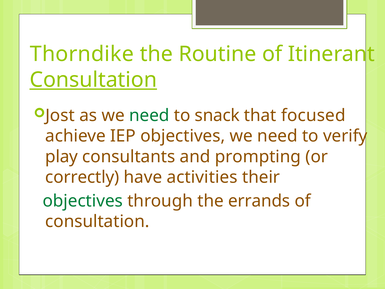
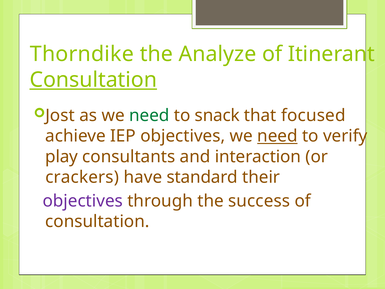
Routine: Routine -> Analyze (217, 54)
need underline: none -> present (277, 136)
prompting: prompting -> interaction (258, 156)
correctly: correctly -> crackers (82, 177)
activities: activities -> standard (202, 177)
objectives colour: green -> purple (83, 201)
errands: errands -> success (259, 201)
